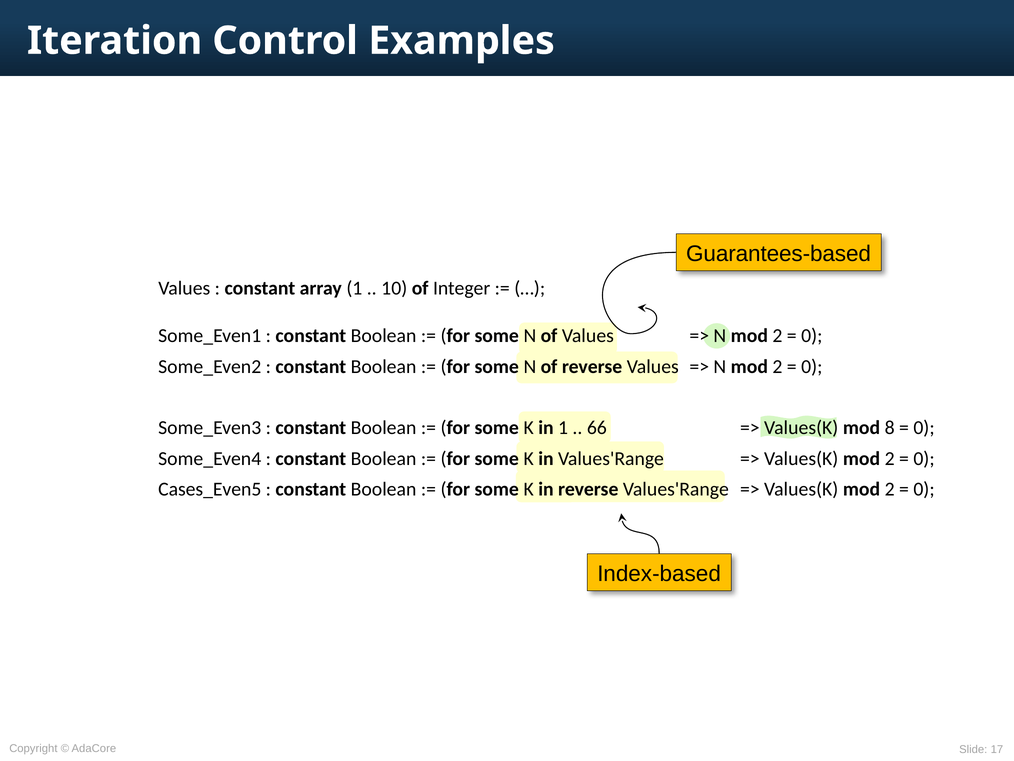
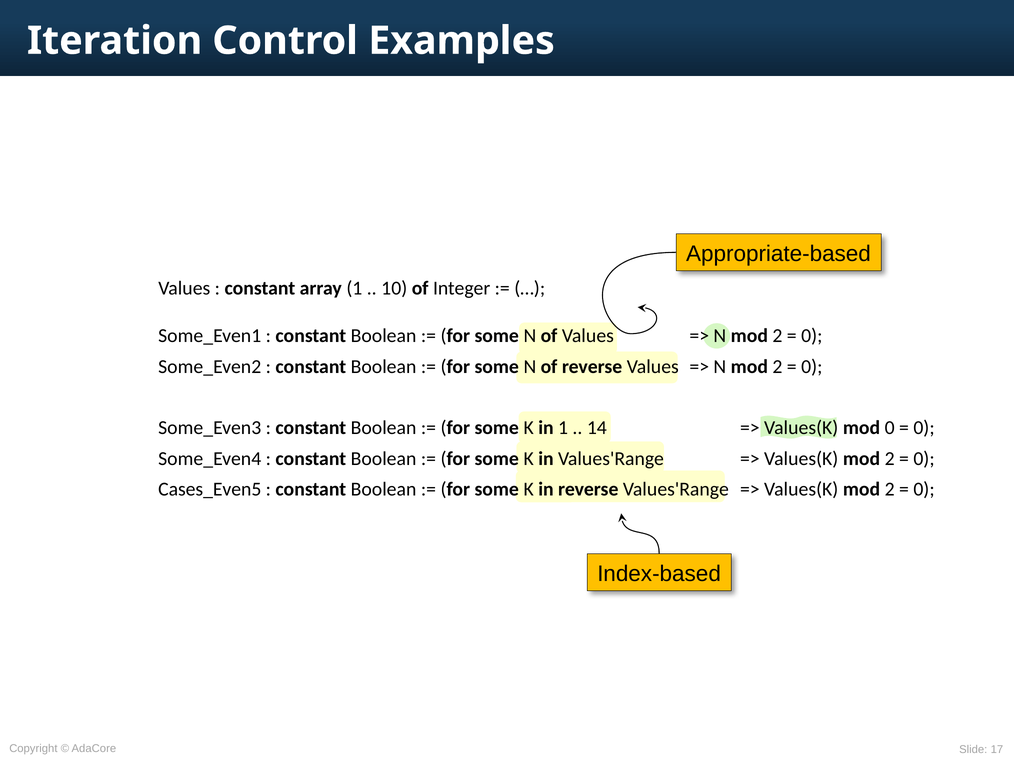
Guarantees-based: Guarantees-based -> Appropriate-based (778, 254)
66: 66 -> 14 (597, 428)
mod 8: 8 -> 0 (890, 428)
